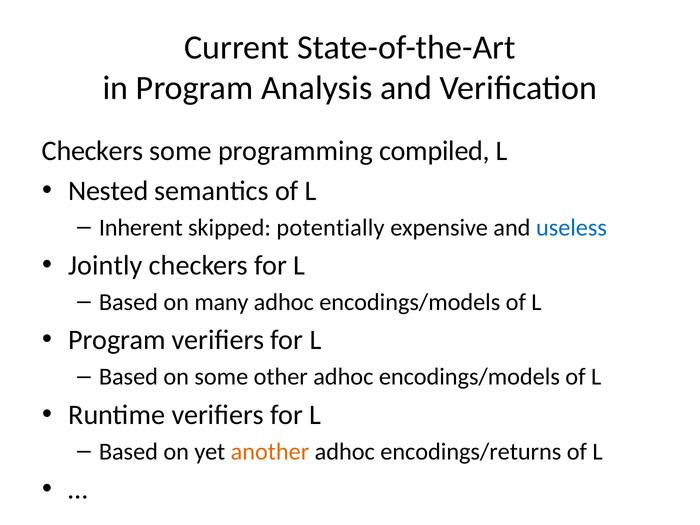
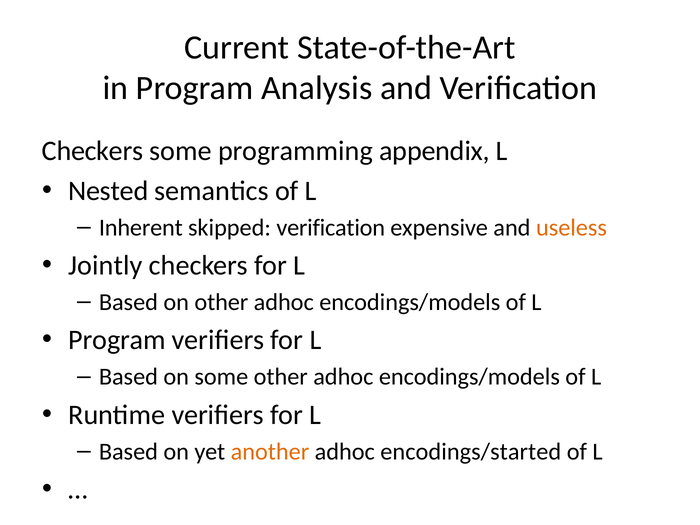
compiled: compiled -> appendix (434, 151)
skipped potentially: potentially -> verification (331, 227)
useless colour: blue -> orange (571, 227)
on many: many -> other (221, 302)
encodings/returns: encodings/returns -> encodings/started (471, 452)
